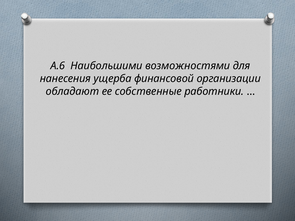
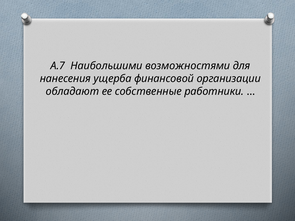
А.6: А.6 -> А.7 (58, 66)
